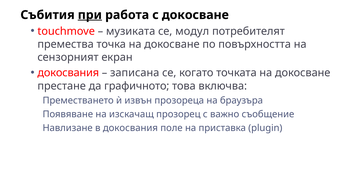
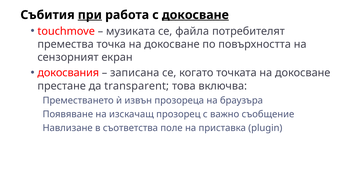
докосване underline: none -> present (195, 15)
модул: модул -> файла (192, 31)
графичното: графичното -> transparent (137, 86)
в докосвания: докосвания -> съответства (130, 128)
